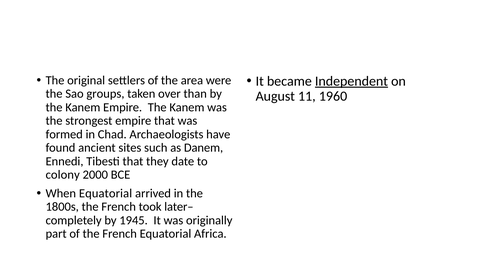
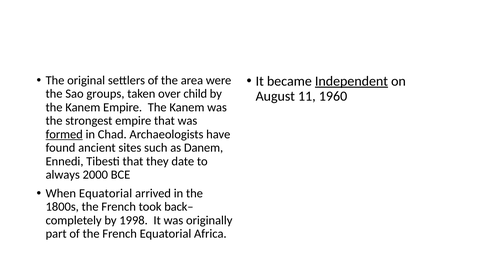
than: than -> child (195, 94)
formed underline: none -> present (64, 134)
colony: colony -> always (63, 175)
later–: later– -> back– (179, 207)
1945: 1945 -> 1998 (134, 220)
